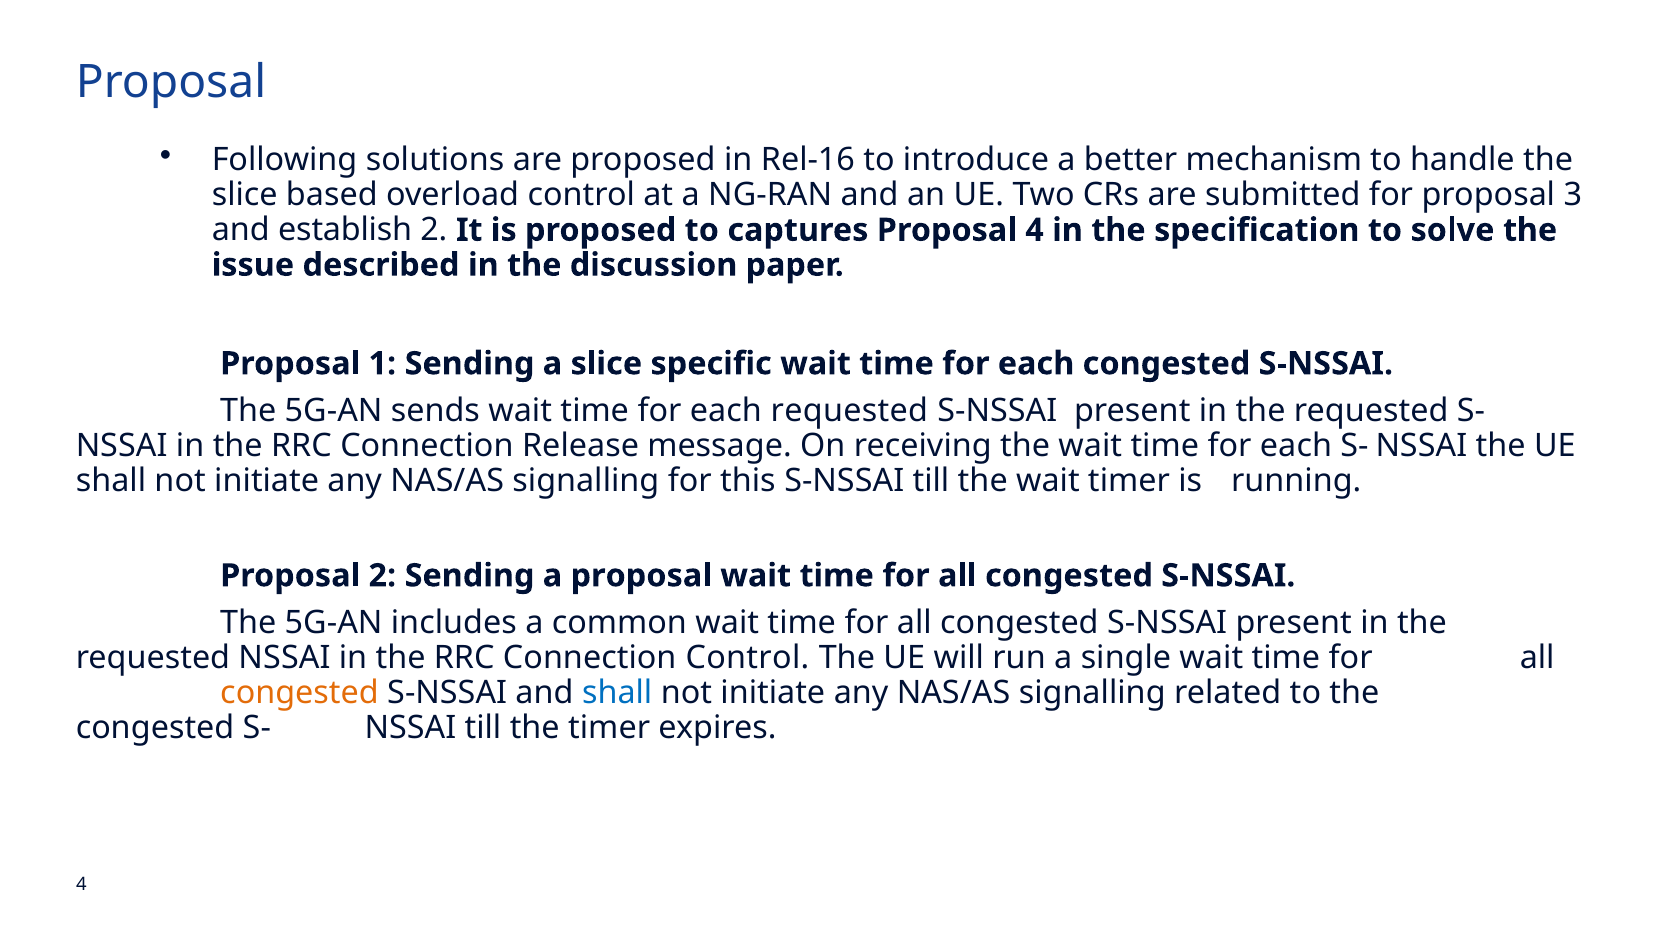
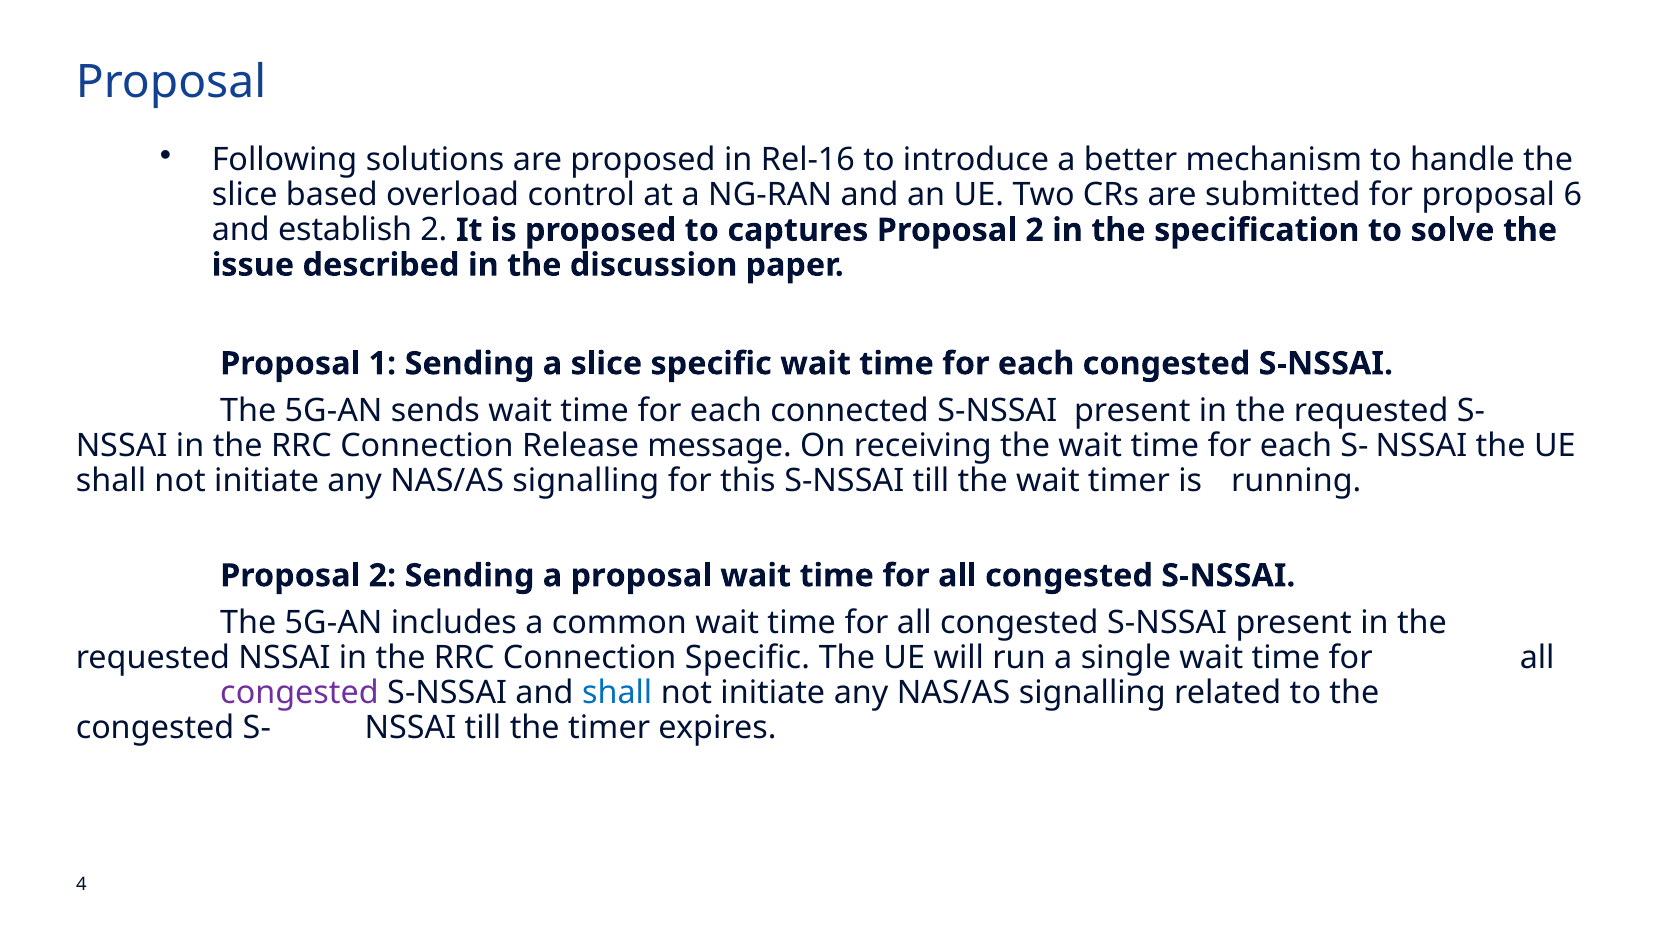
3: 3 -> 6 (1573, 195)
captures Proposal 4: 4 -> 2 (1035, 230)
each requested: requested -> connected (850, 411)
Connection Control: Control -> Specific (748, 658)
congested colour: orange -> purple (299, 692)
